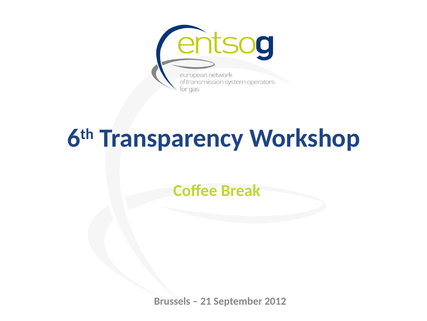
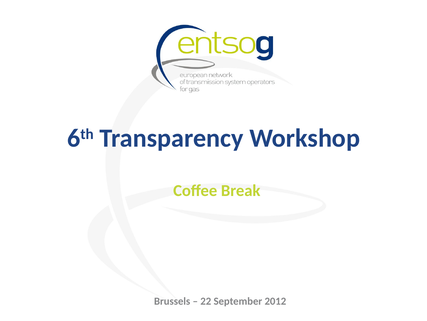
21: 21 -> 22 (206, 301)
